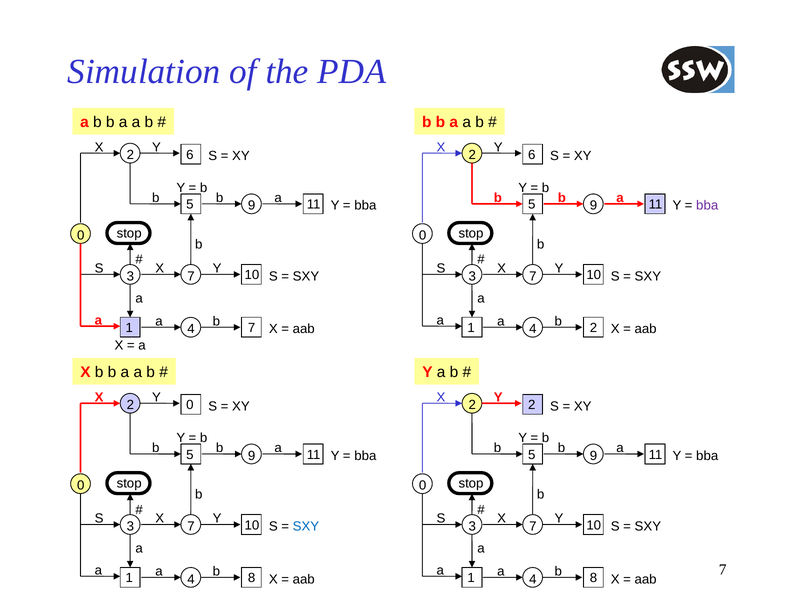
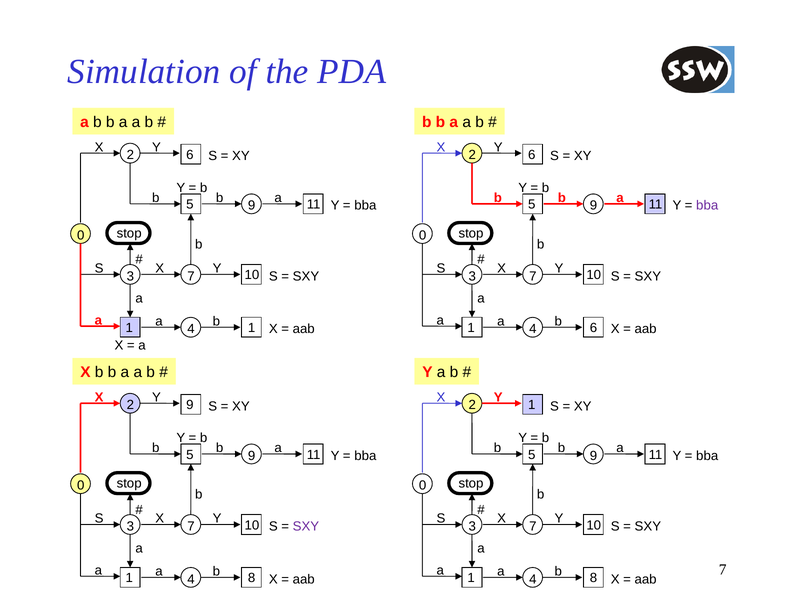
a 7: 7 -> 1 (252, 328)
a 2: 2 -> 6 (593, 328)
2 0: 0 -> 9 (190, 405)
2 2: 2 -> 1 (532, 405)
SXY colour: blue -> purple (306, 527)
